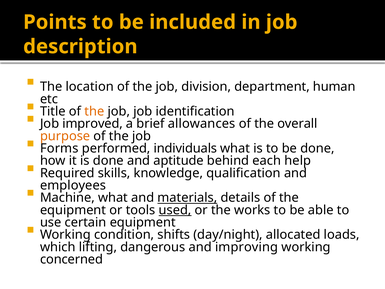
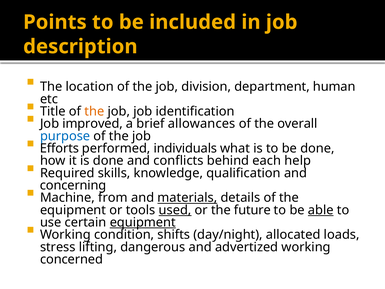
purpose colour: orange -> blue (65, 136)
Forms: Forms -> Efforts (59, 148)
aptitude: aptitude -> conflicts (179, 161)
employees: employees -> concerning (73, 185)
Machine what: what -> from (113, 198)
works: works -> future (252, 210)
able underline: none -> present (321, 210)
equipment underline: none -> present (143, 222)
which: which -> stress (58, 247)
improving: improving -> advertized (247, 247)
